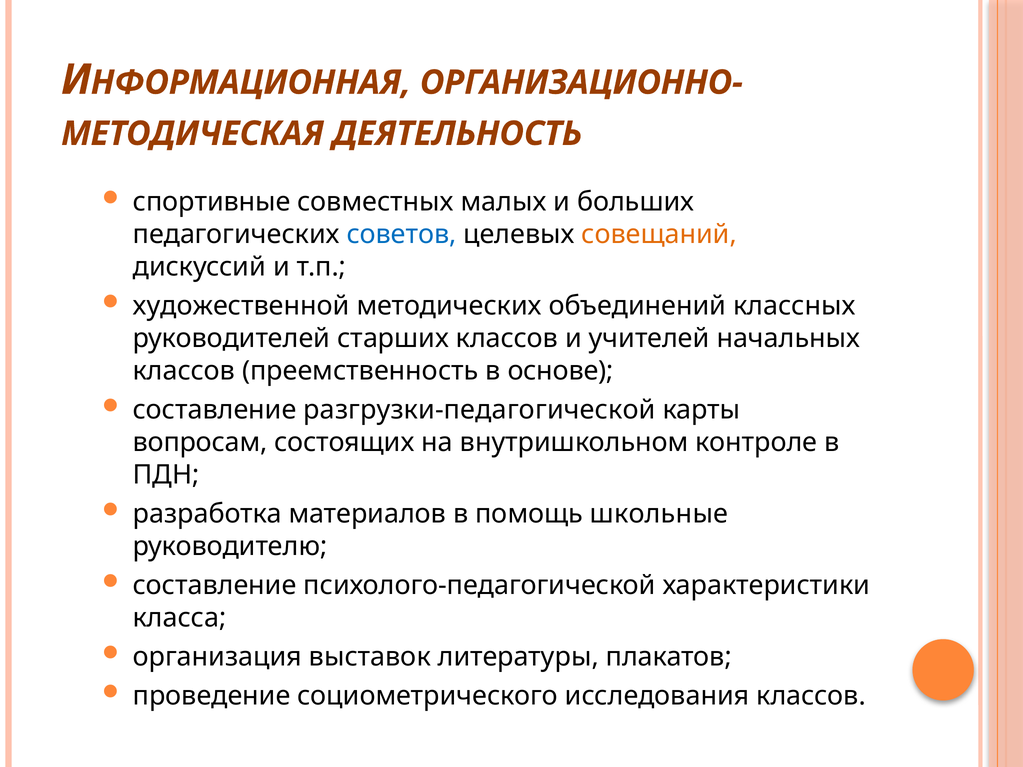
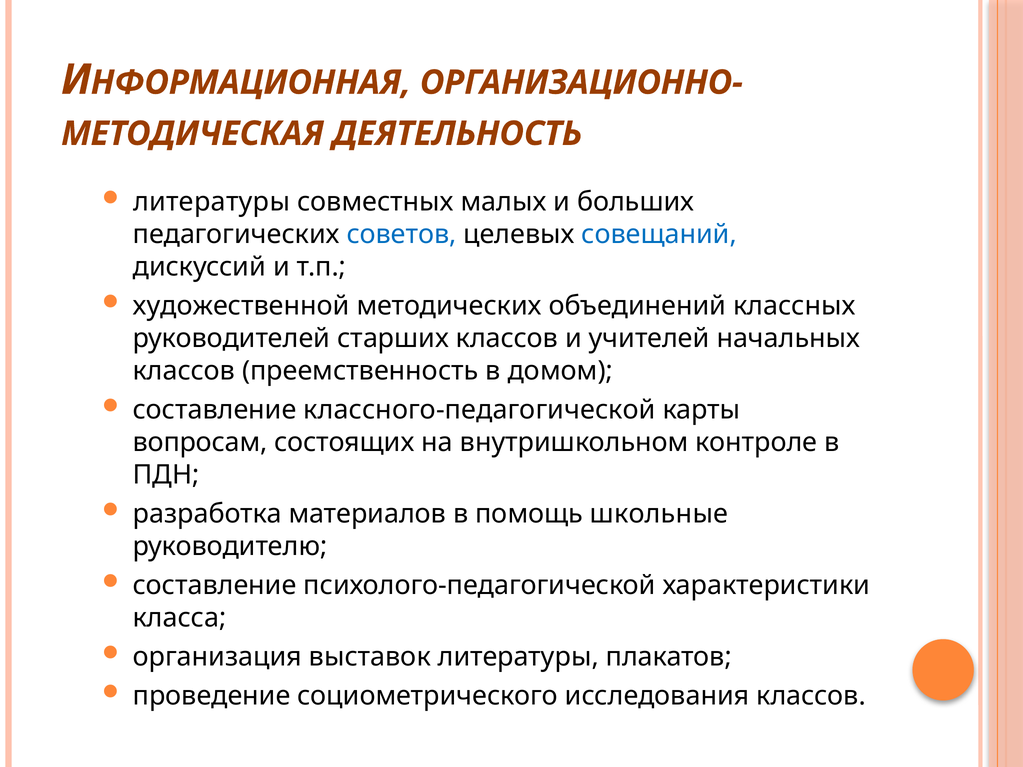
спортивные: спортивные -> литературы (212, 202)
совещаний colour: orange -> blue (659, 235)
основе: основе -> домом (560, 371)
разгрузки-педагогической: разгрузки-педагогической -> классного-педагогической (480, 410)
